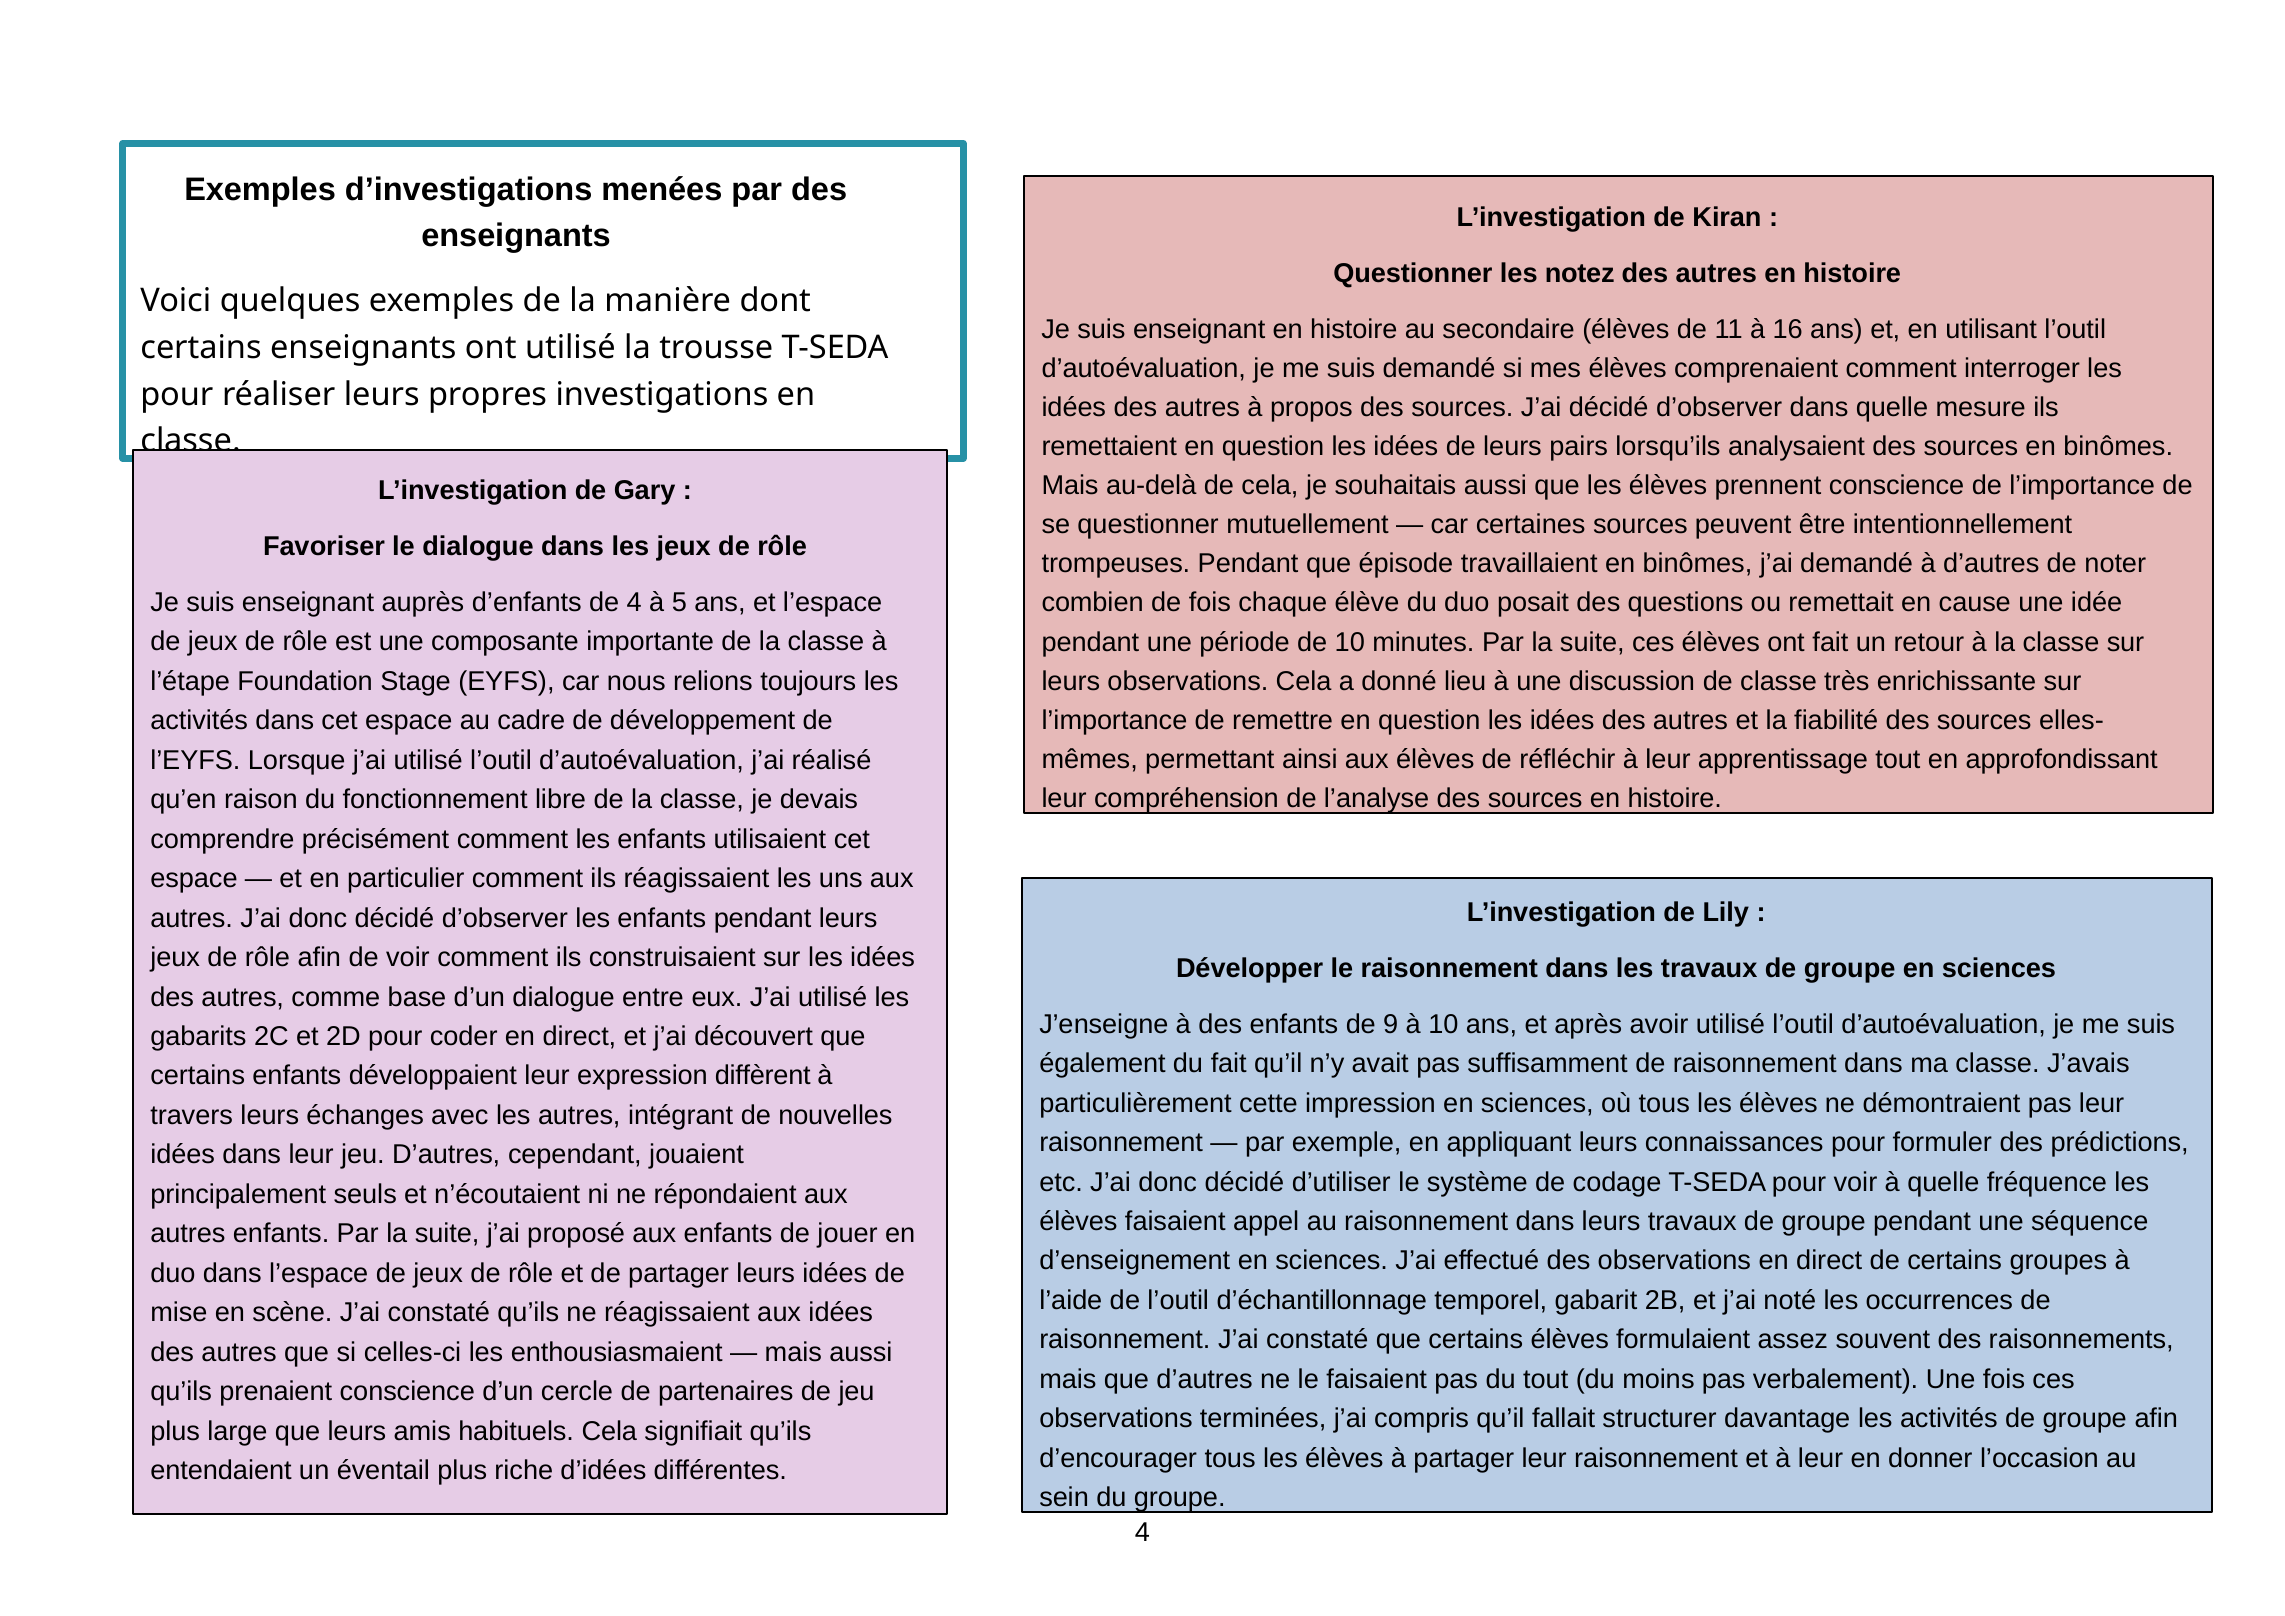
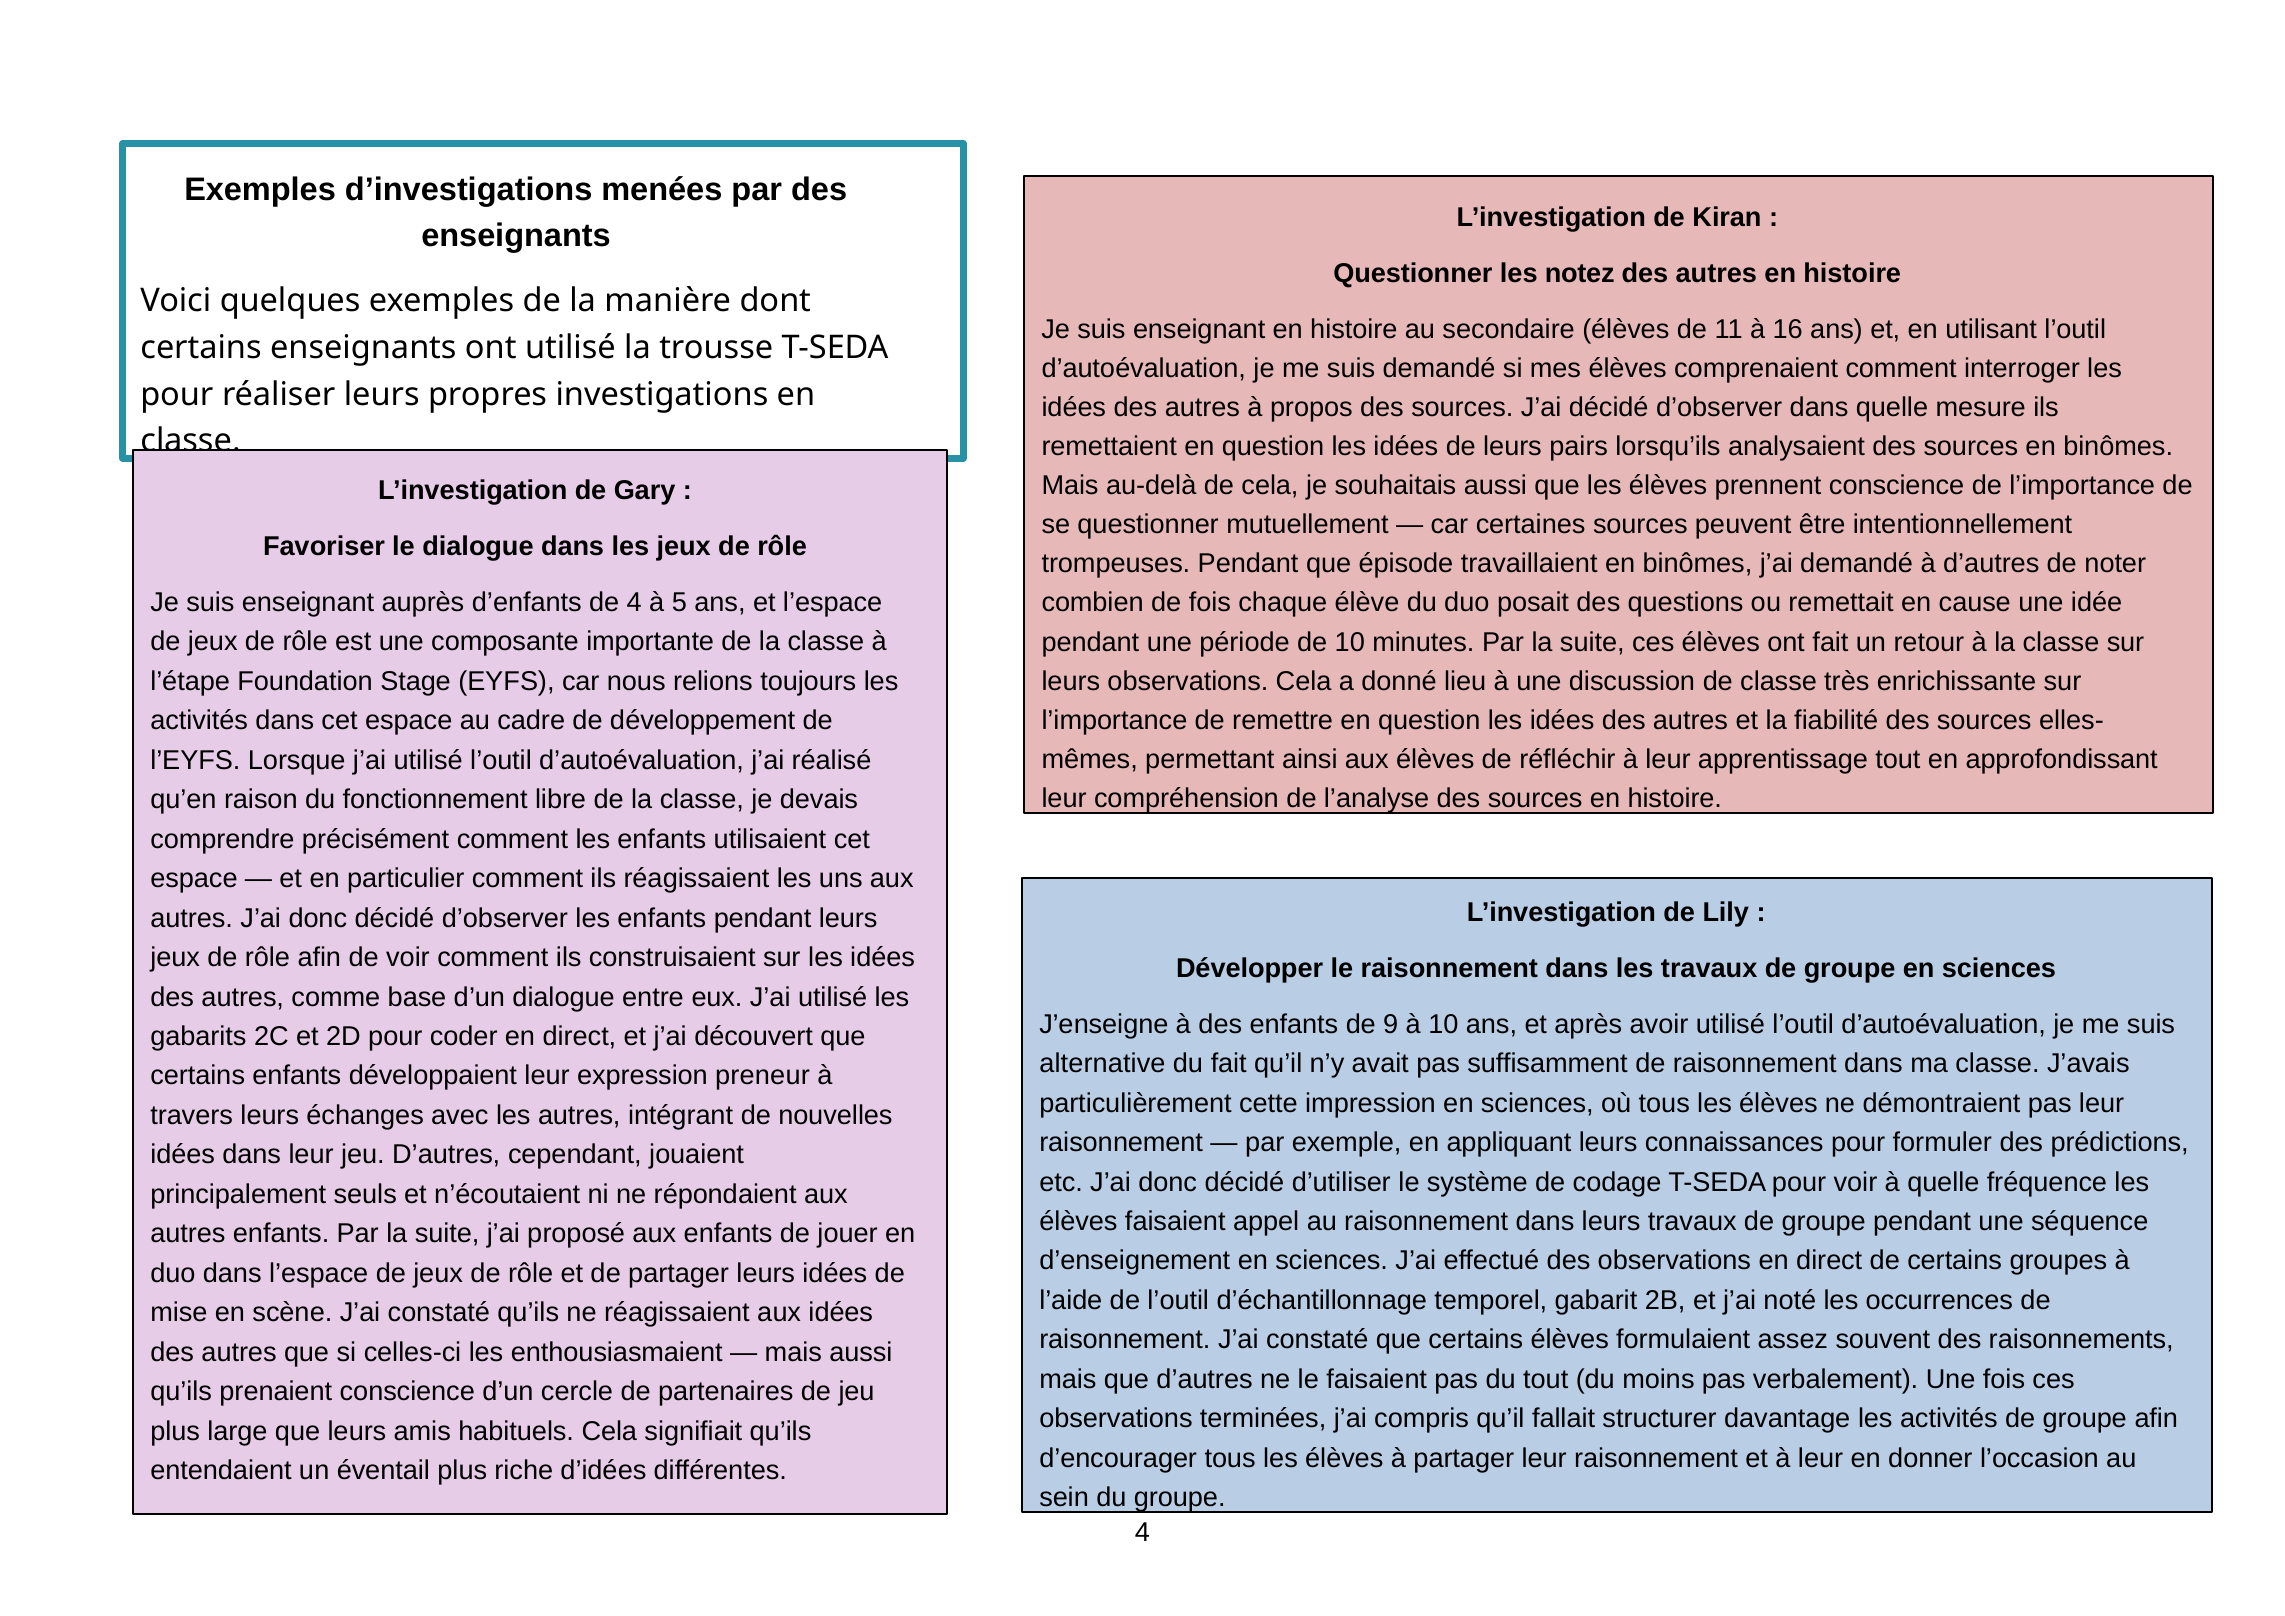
également: également -> alternative (1102, 1064)
diffèrent: diffèrent -> preneur (763, 1076)
